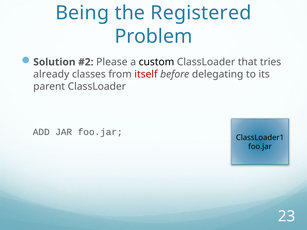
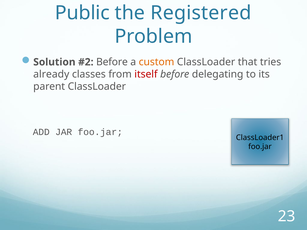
Being: Being -> Public (82, 13)
Please: Please -> Before (112, 62)
custom colour: black -> orange (156, 62)
